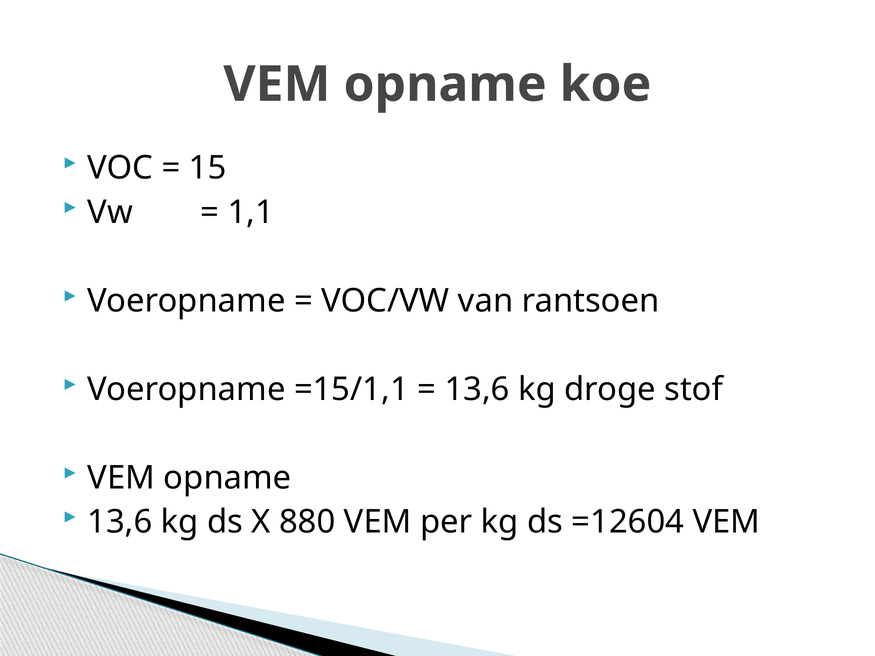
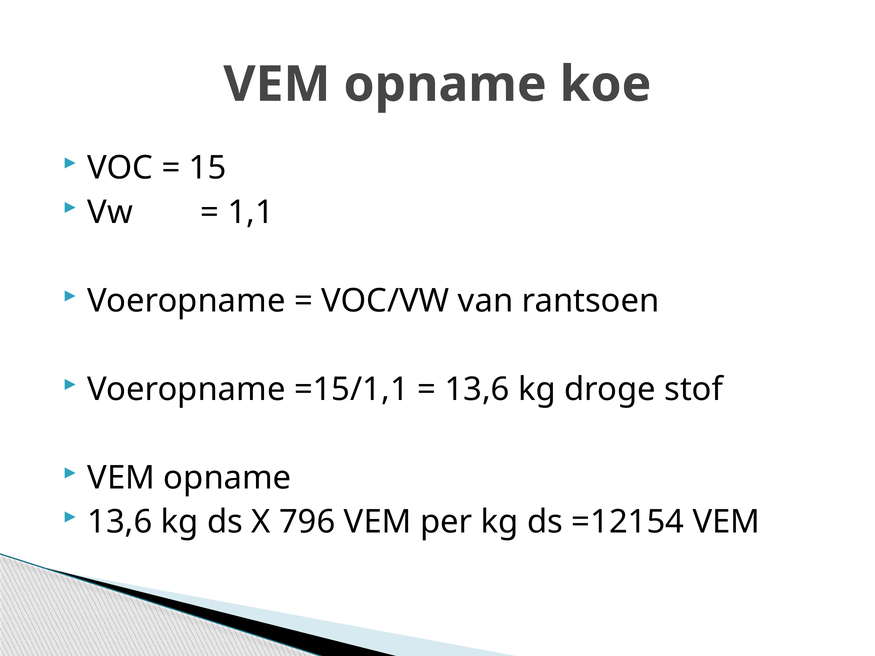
880: 880 -> 796 (307, 522)
=12604: =12604 -> =12154 (628, 522)
